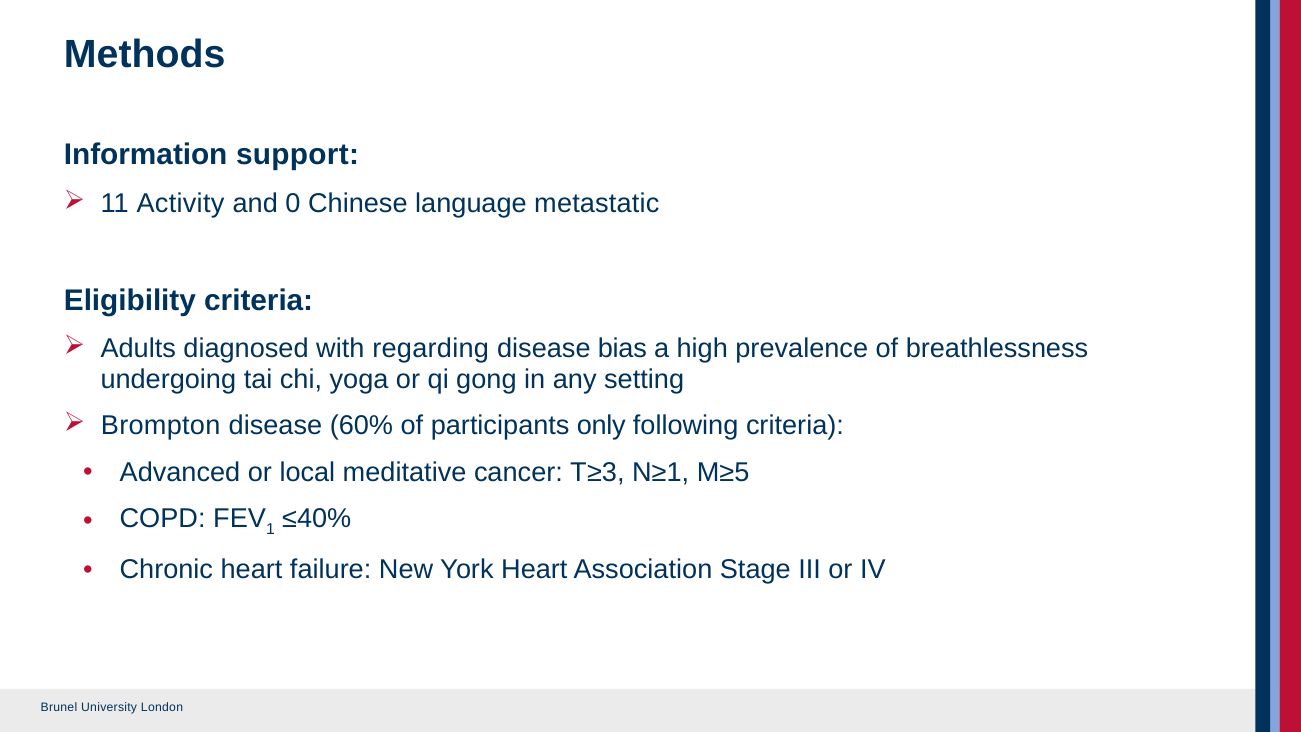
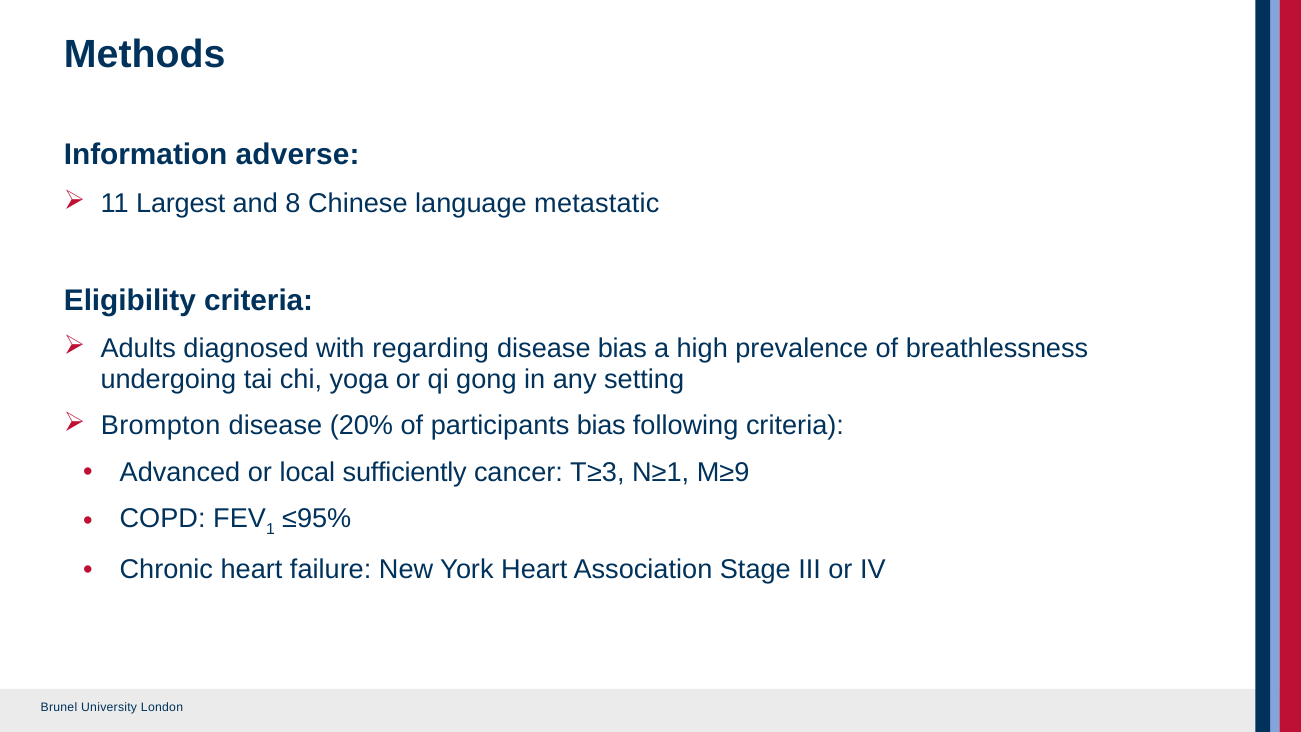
support: support -> adverse (298, 155)
Activity: Activity -> Largest (181, 203)
0: 0 -> 8 (293, 203)
60%: 60% -> 20% (361, 425)
participants only: only -> bias (601, 425)
meditative: meditative -> sufficiently (405, 472)
M≥5: M≥5 -> M≥9 (723, 472)
≤40%: ≤40% -> ≤95% (317, 518)
